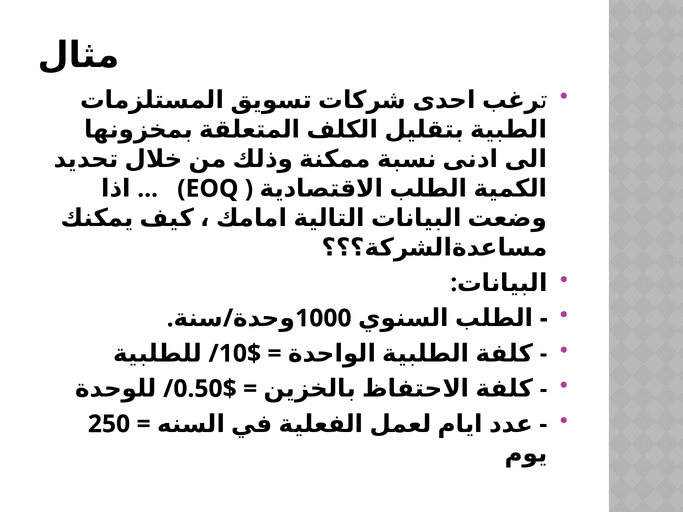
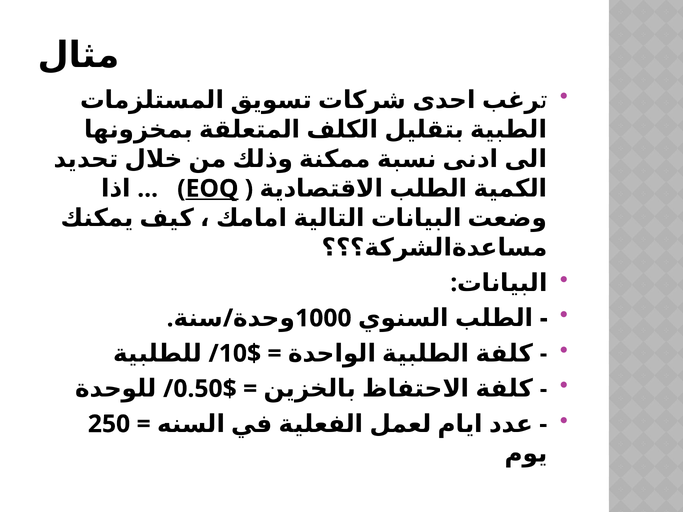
EOQ underline: none -> present (212, 189)
